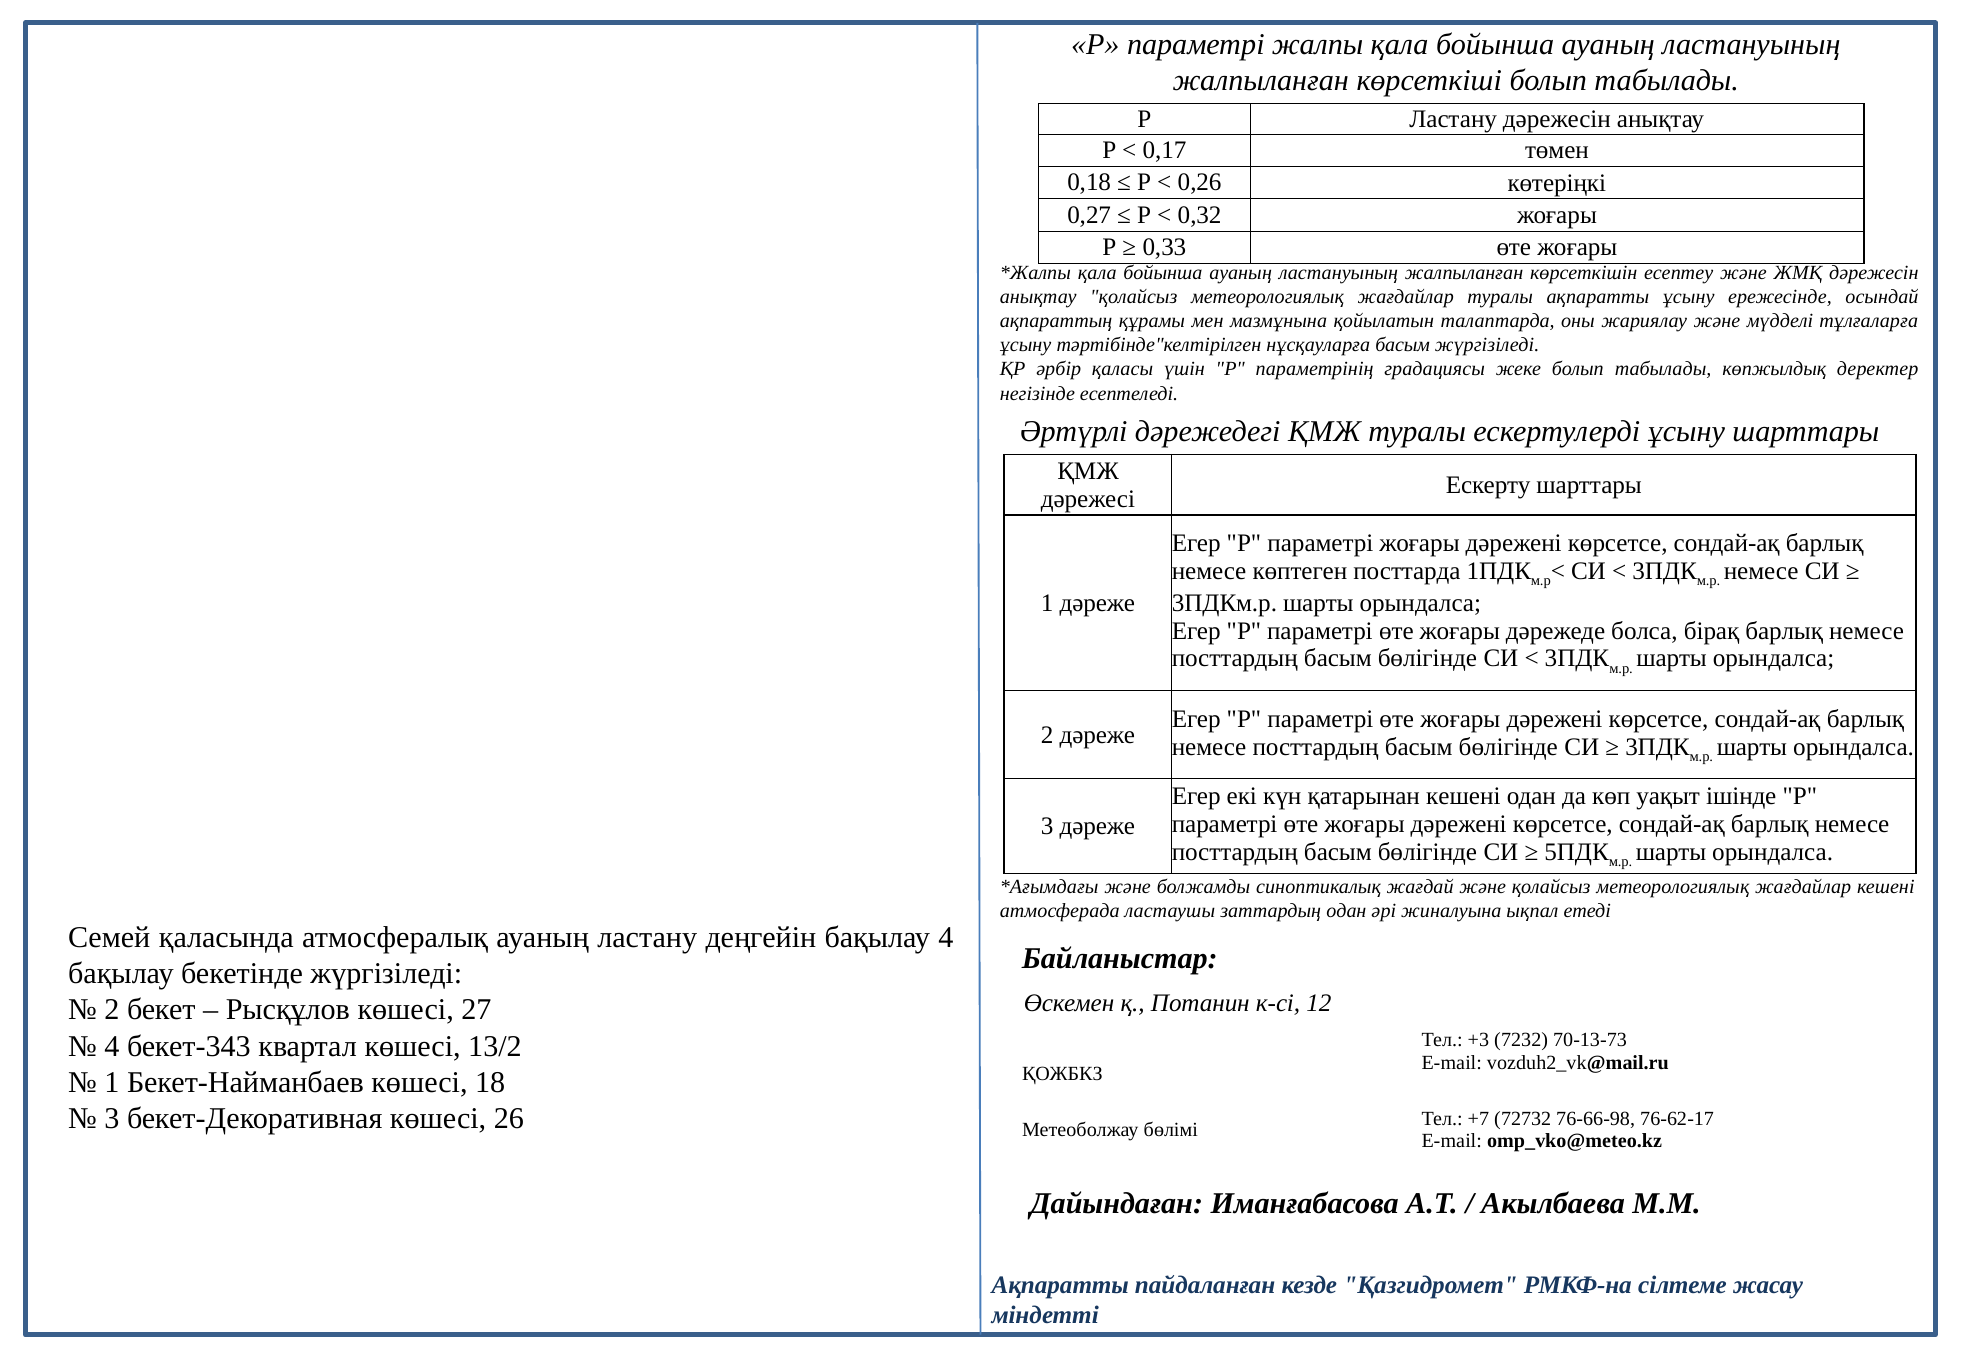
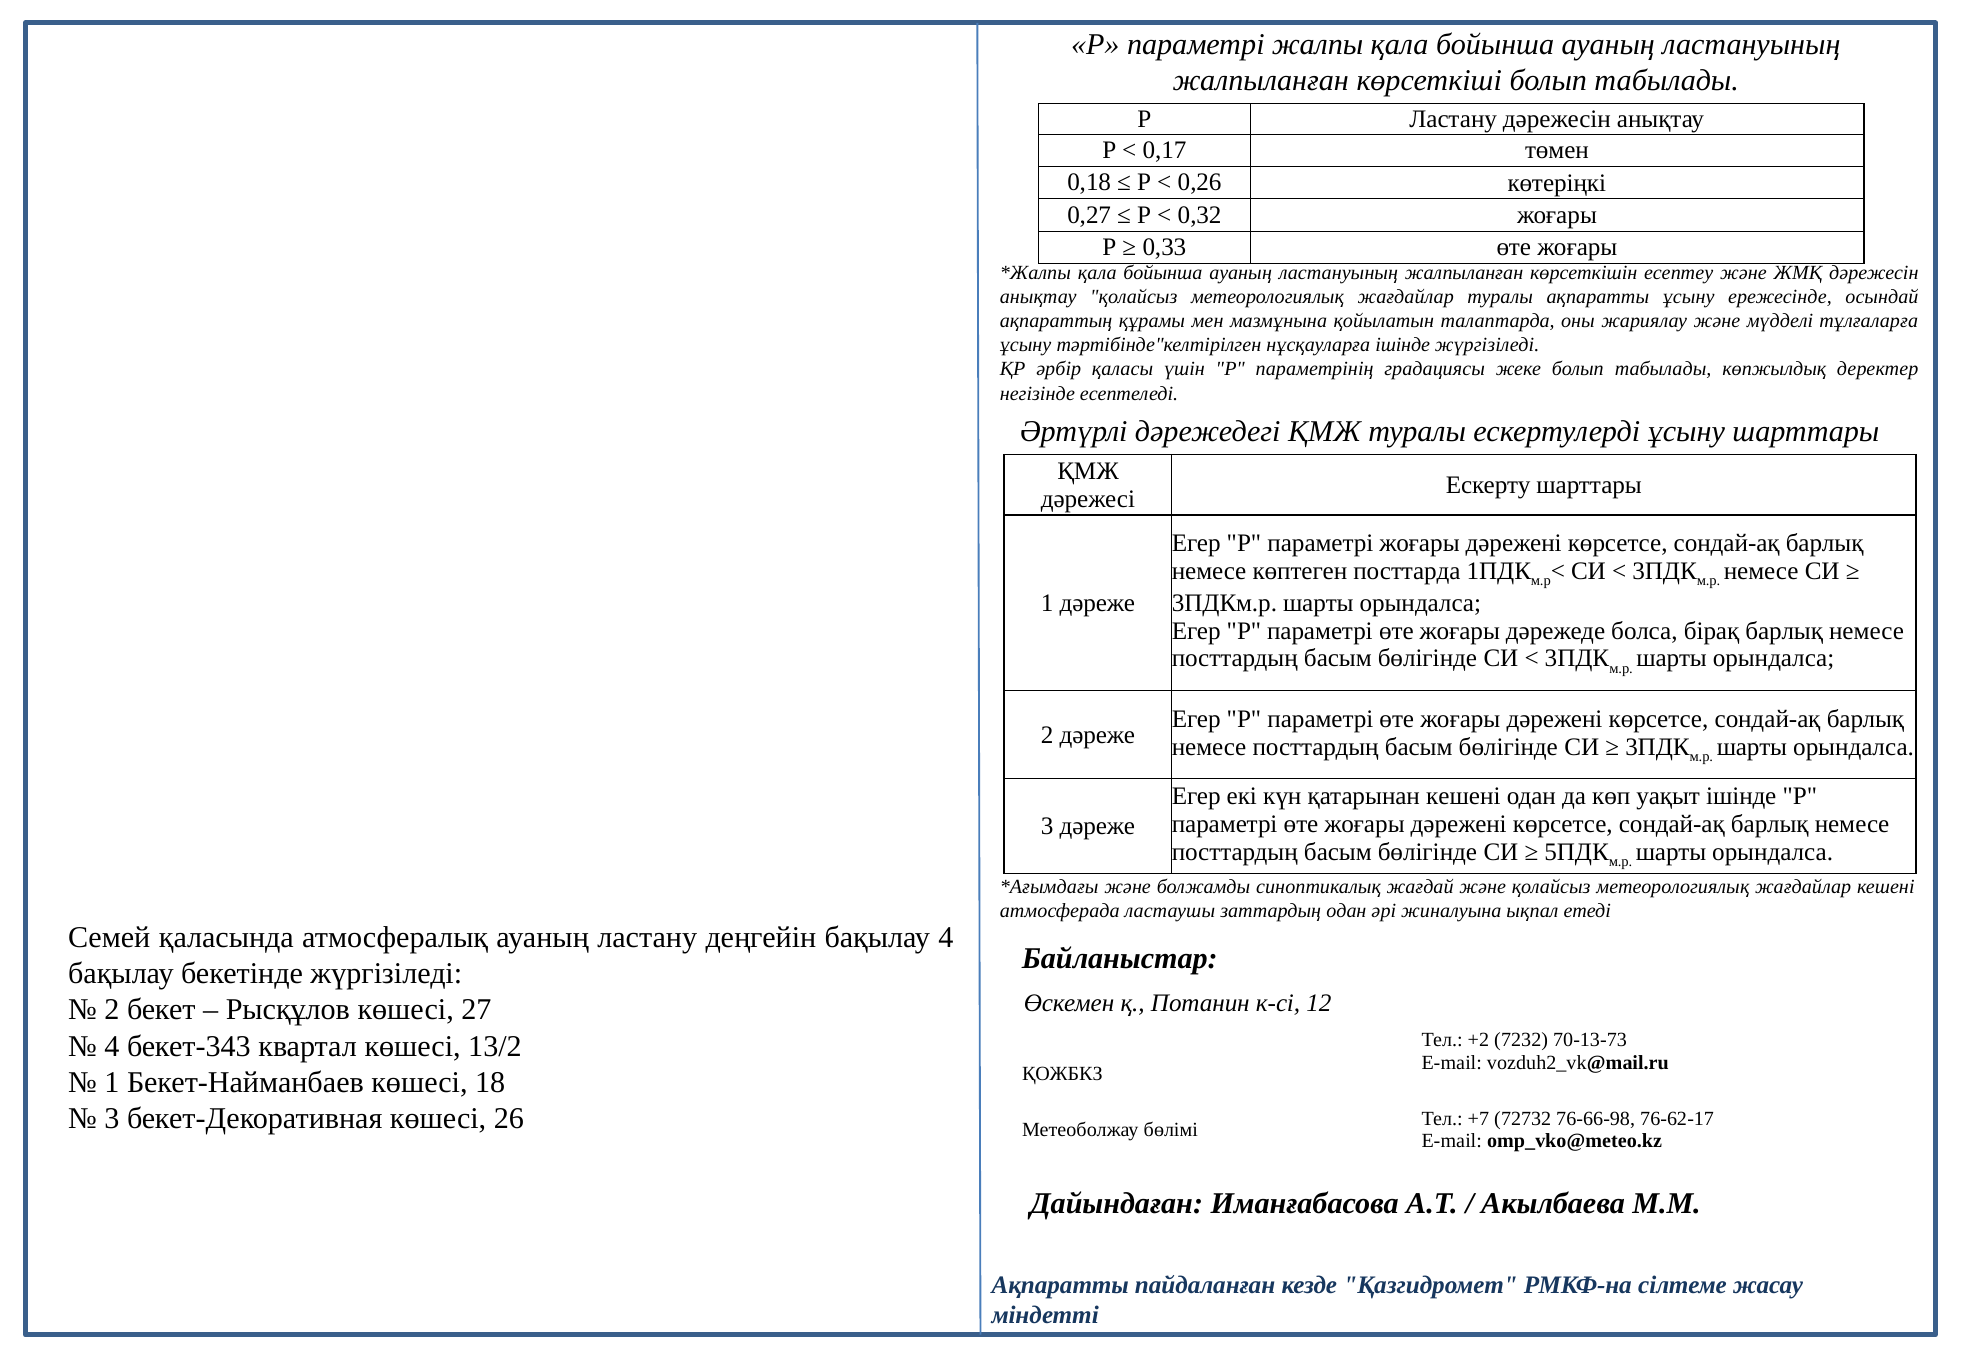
нұсқауларға басым: басым -> ішінде (1403, 345)
+3: +3 -> +2 (1478, 1040)
